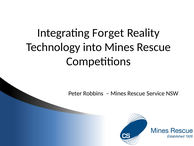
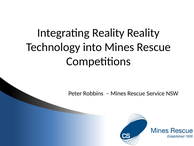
Integrating Forget: Forget -> Reality (108, 33)
